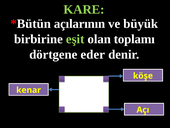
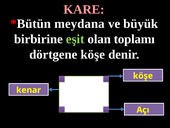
KARE colour: light green -> pink (84, 9)
açılarının: açılarının -> meydana (79, 24)
dörtgene eder: eder -> köşe (93, 54)
